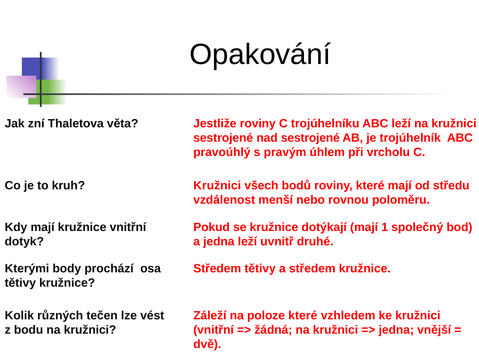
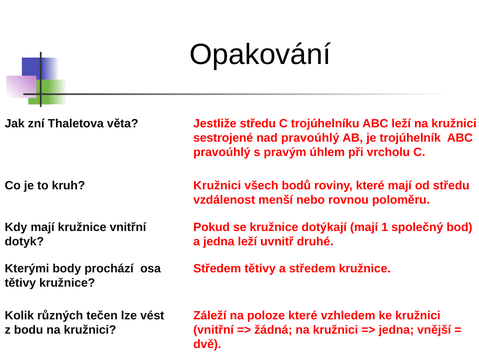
Jestliže roviny: roviny -> středu (258, 124)
nad sestrojené: sestrojené -> pravoúhlý (310, 138)
